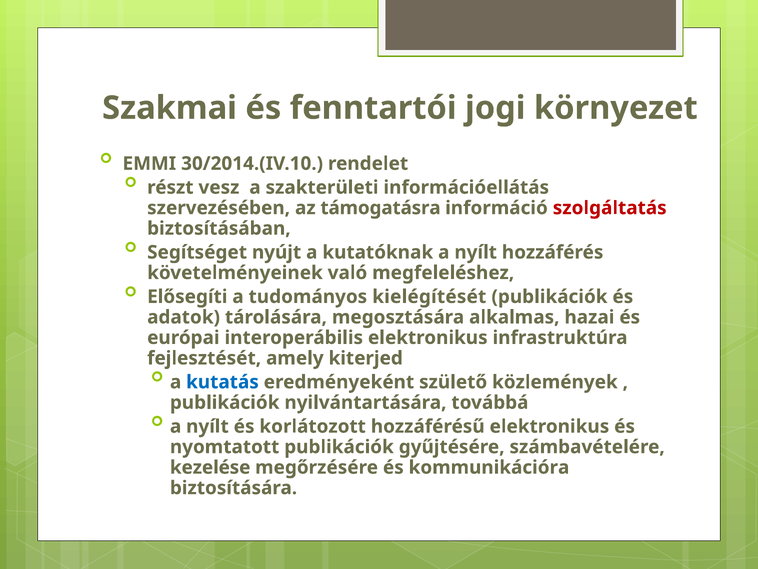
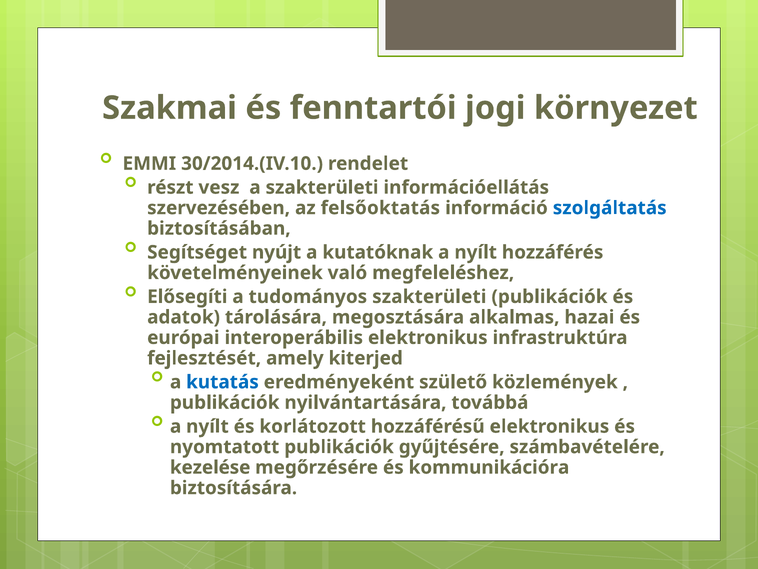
támogatásra: támogatásra -> felsőoktatás (380, 208)
szolgáltatás colour: red -> blue (610, 208)
tudományos kielégítését: kielégítését -> szakterületi (429, 296)
